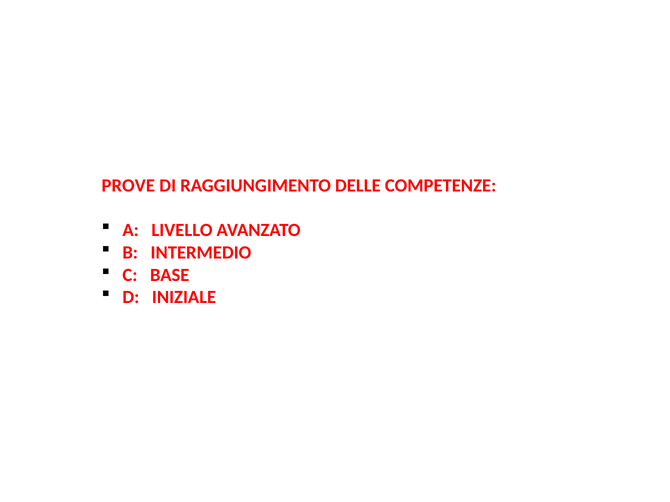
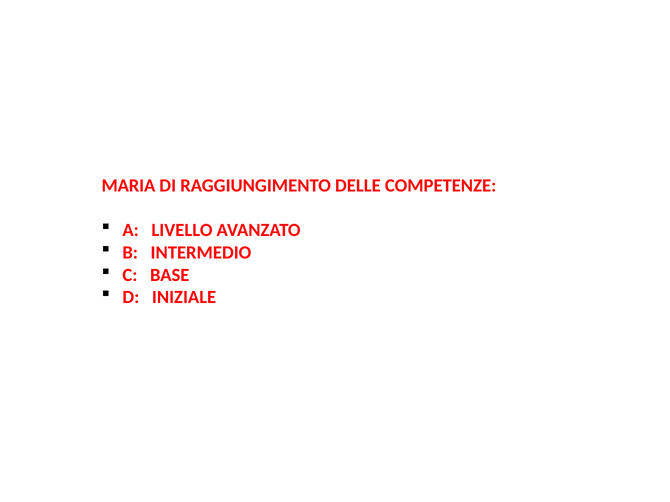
PROVE: PROVE -> MARIA (128, 186)
